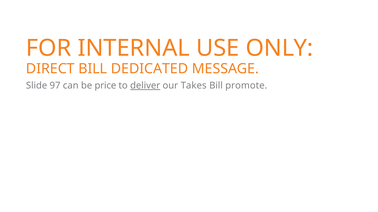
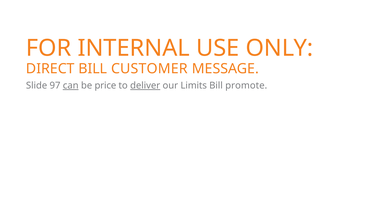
DEDICATED: DEDICATED -> CUSTOMER (149, 69)
can underline: none -> present (71, 86)
Takes: Takes -> Limits (194, 86)
